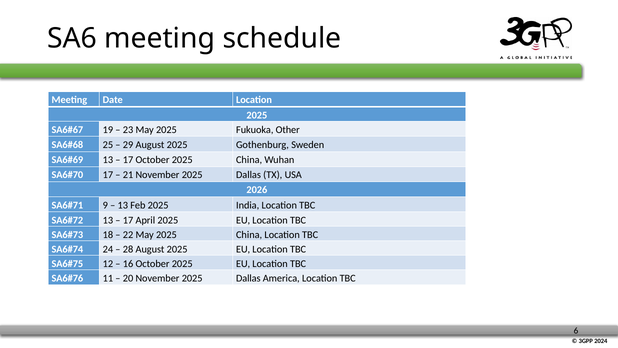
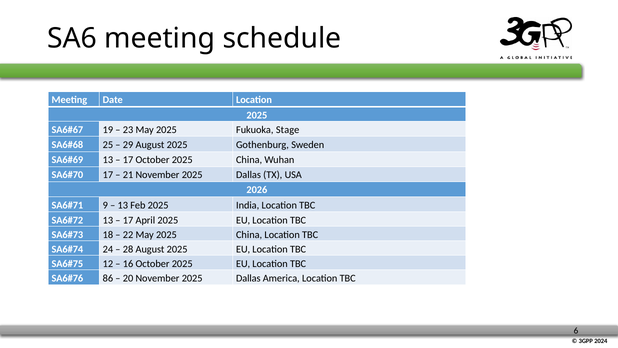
Other: Other -> Stage (288, 130)
11: 11 -> 86 (108, 278)
